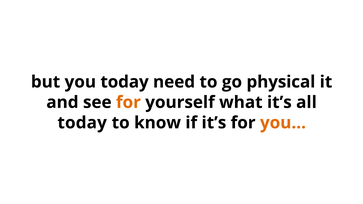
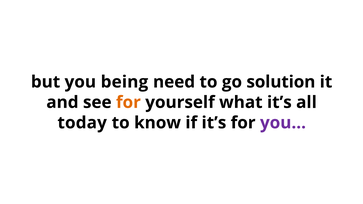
you today: today -> being (124, 82)
physical: physical -> solution (281, 82)
you… colour: orange -> purple (283, 123)
